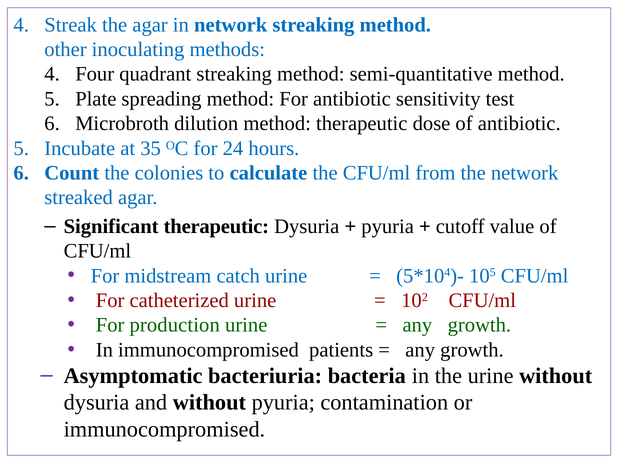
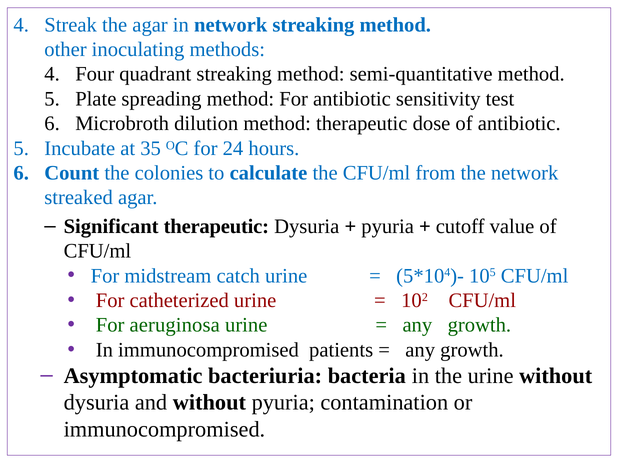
production: production -> aeruginosa (175, 326)
